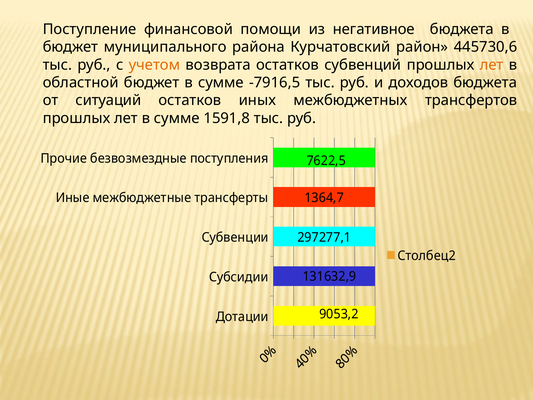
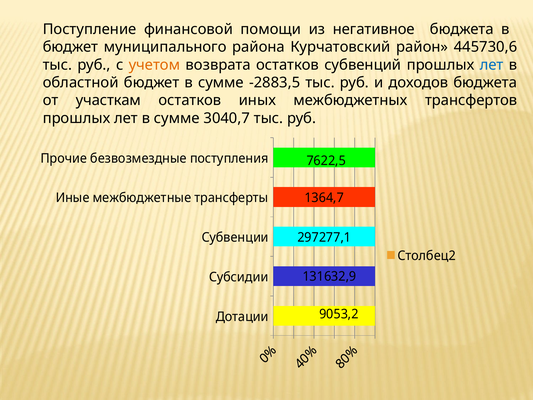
лет colour: orange -> blue (492, 65)
-7916,5: -7916,5 -> -2883,5 (275, 83)
ситуаций: ситуаций -> участкам (108, 100)
1591,8: 1591,8 -> 3040,7 (227, 118)
